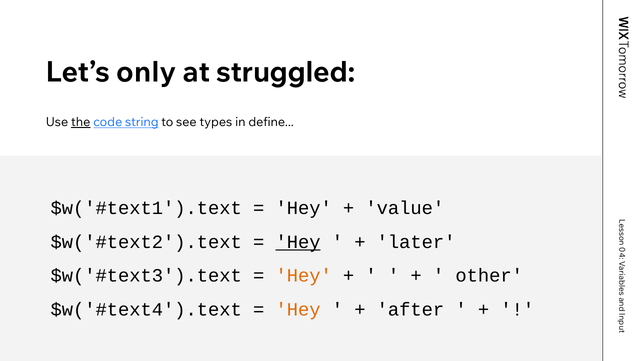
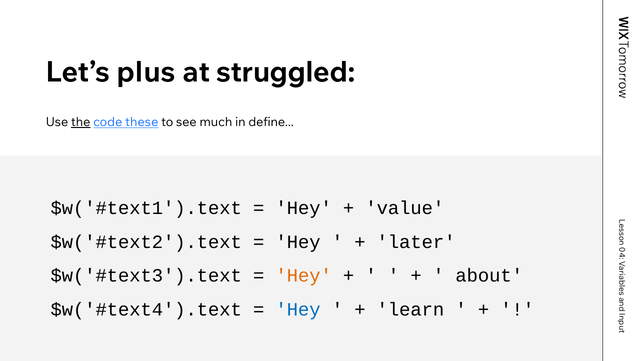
only: only -> plus (146, 72)
string: string -> these (142, 122)
types: types -> much (216, 122)
Hey underline: present -> none (298, 242)
other: other -> about (489, 276)
Hey colour: orange -> blue (298, 310)
after: after -> learn (410, 310)
